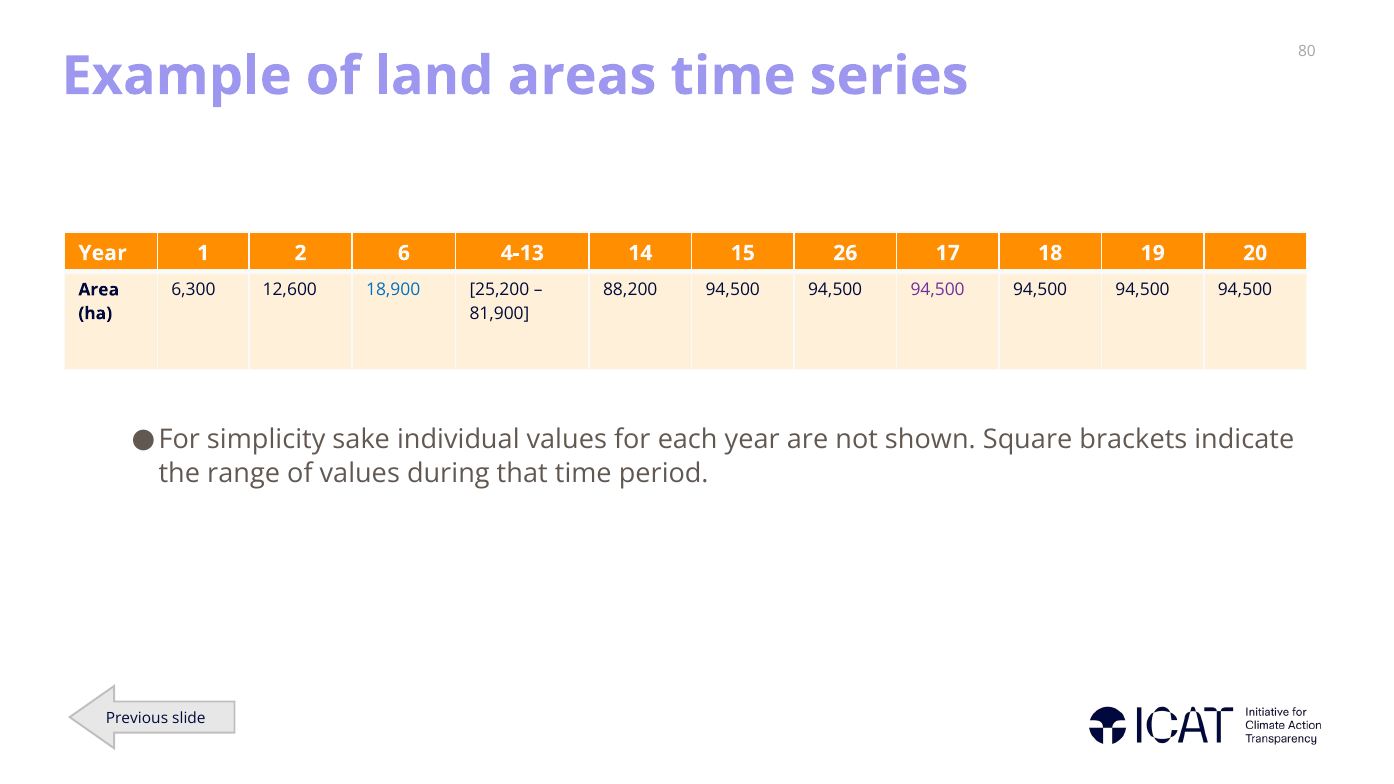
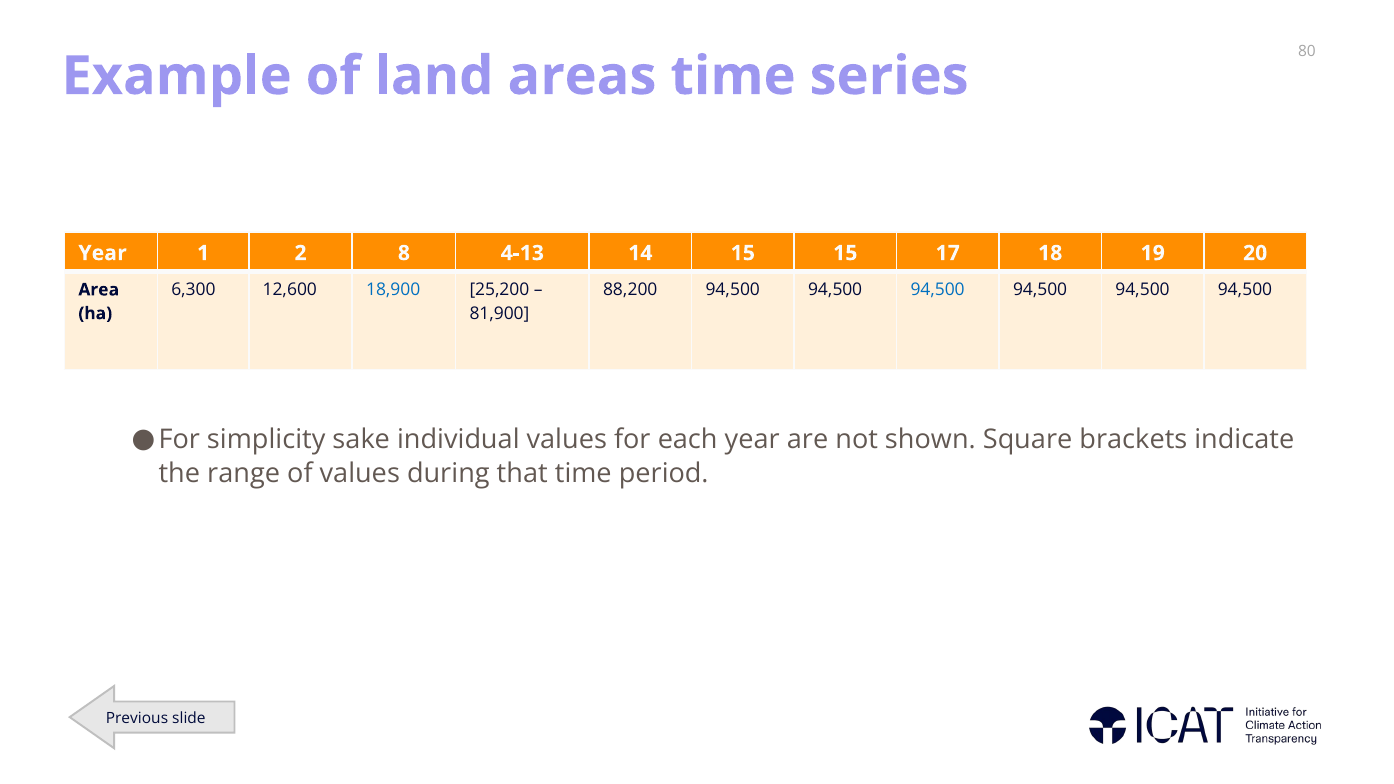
6: 6 -> 8 (404, 253)
15 26: 26 -> 15 (845, 253)
94,500 colour: purple -> blue (938, 290)
